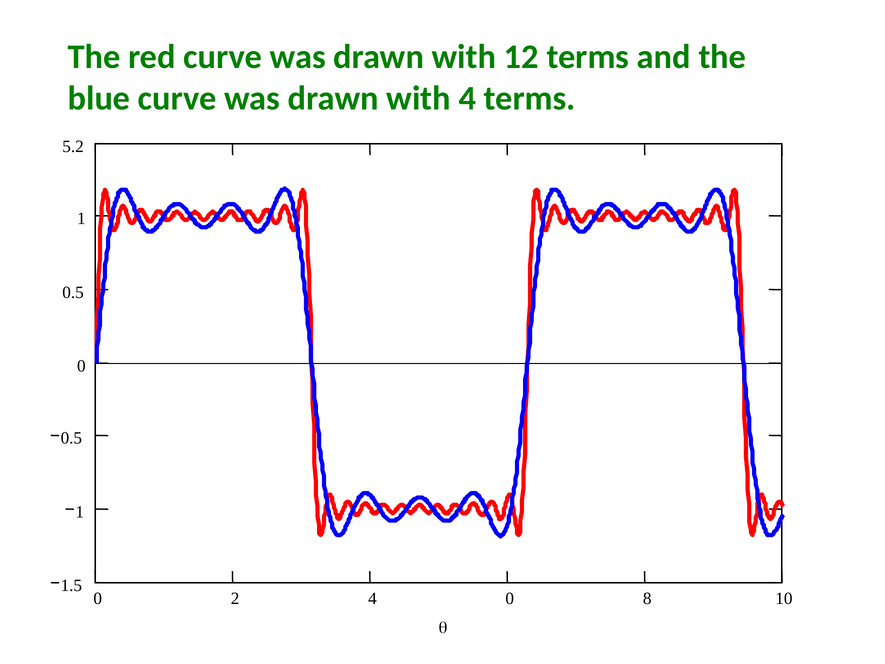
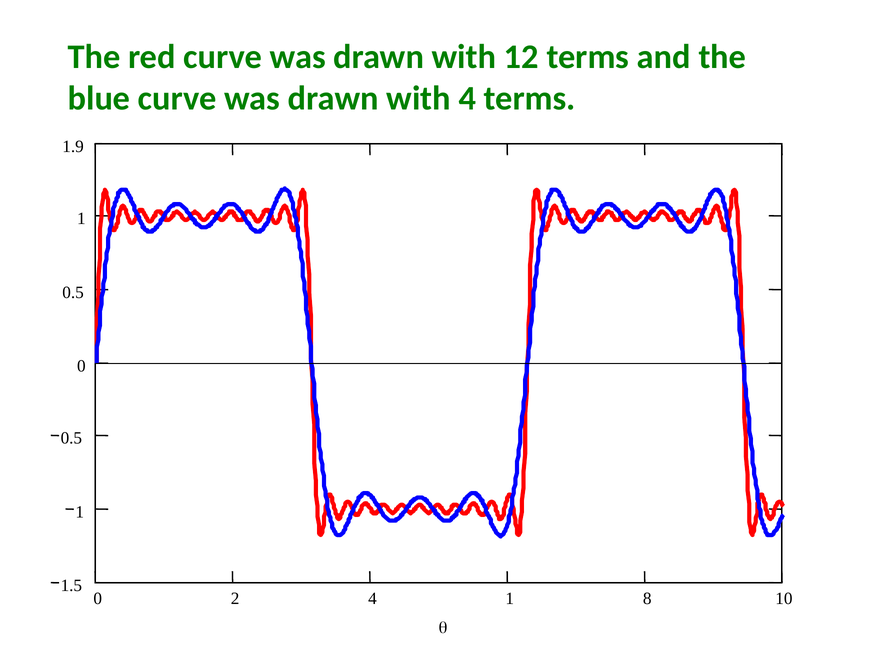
5.2: 5.2 -> 1.9 (73, 146)
4 0: 0 -> 1 (510, 598)
